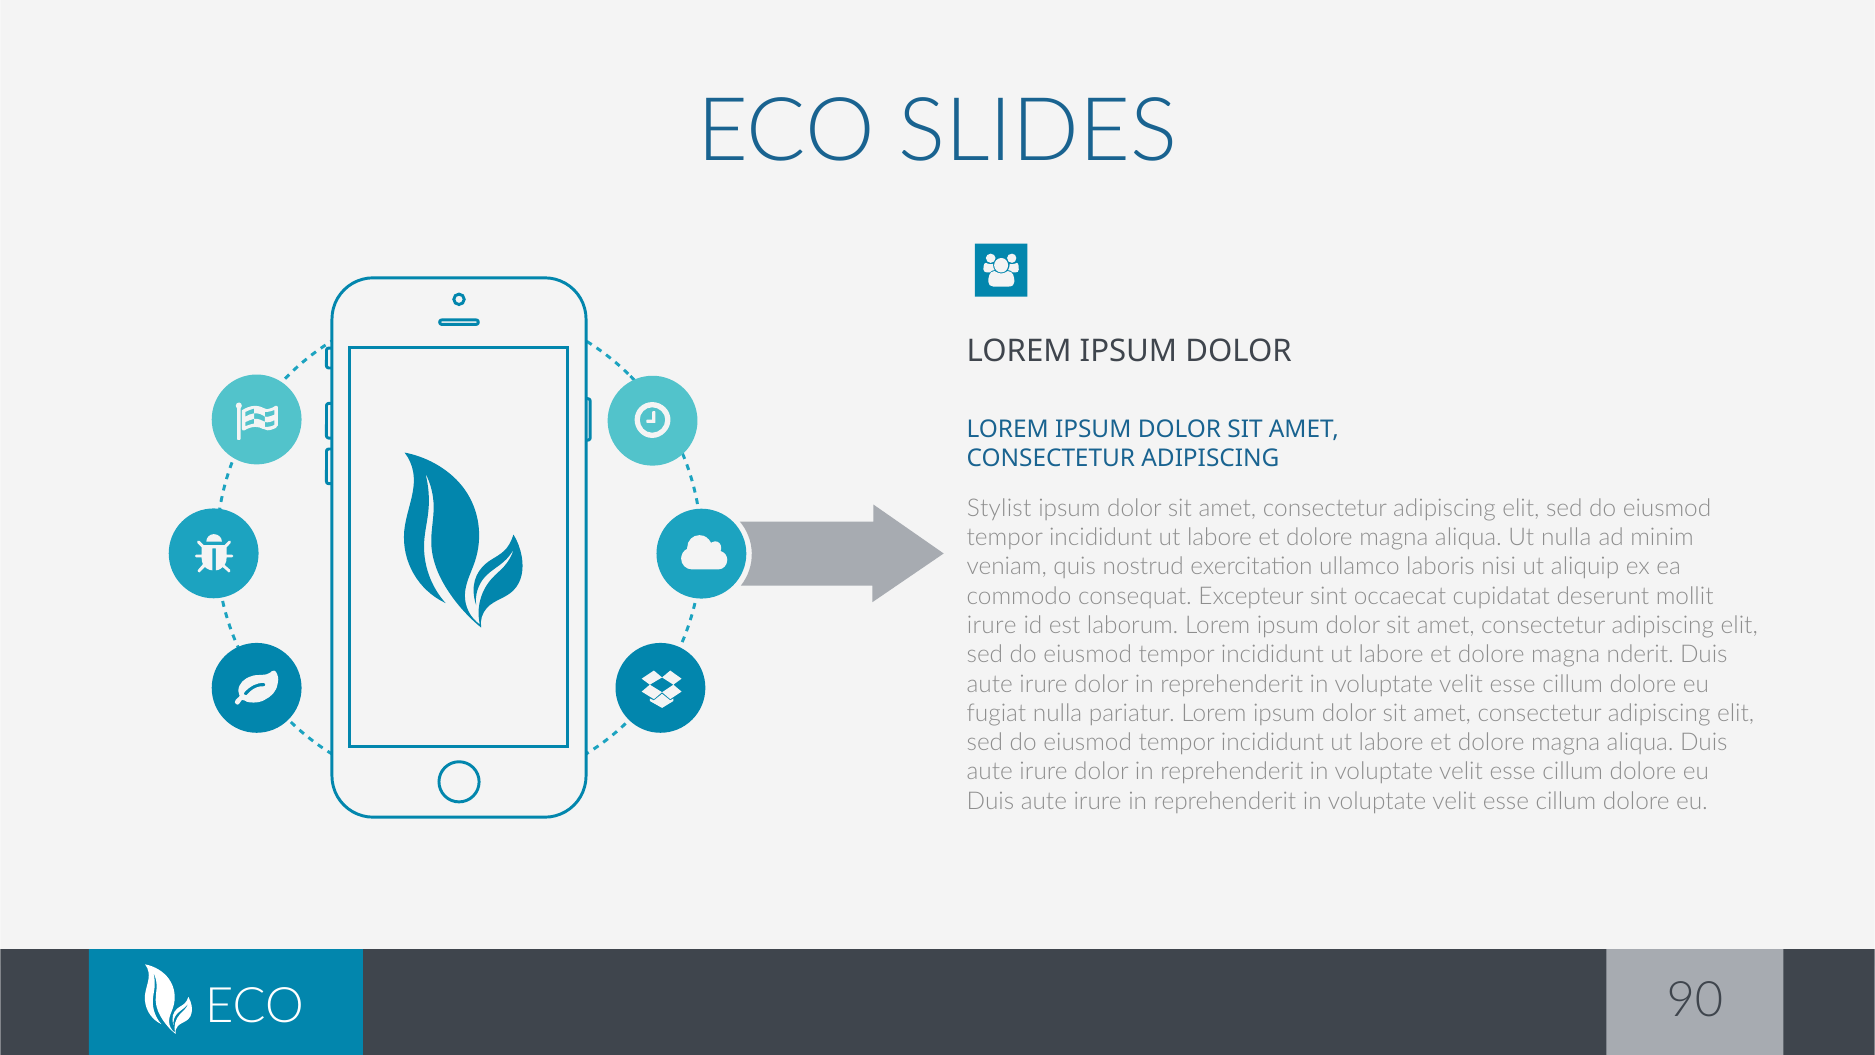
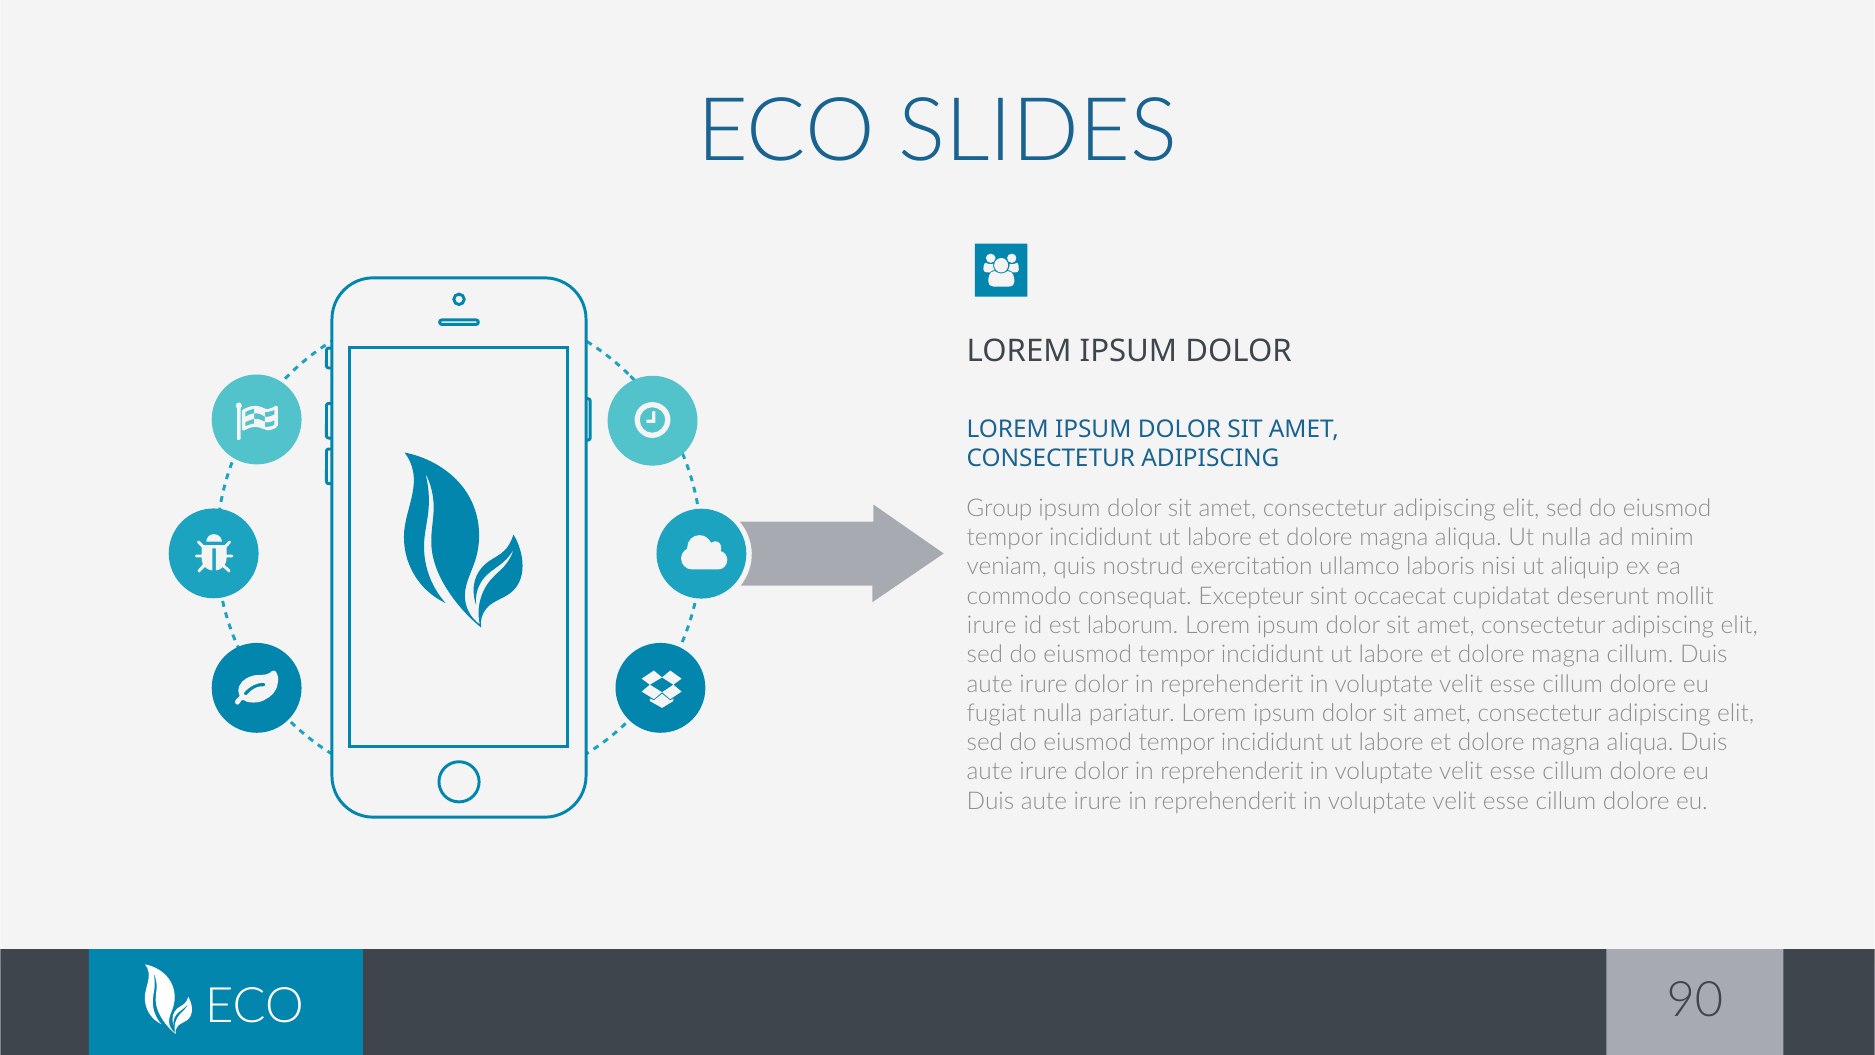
Stylist: Stylist -> Group (999, 508)
magna nderit: nderit -> cillum (1640, 655)
